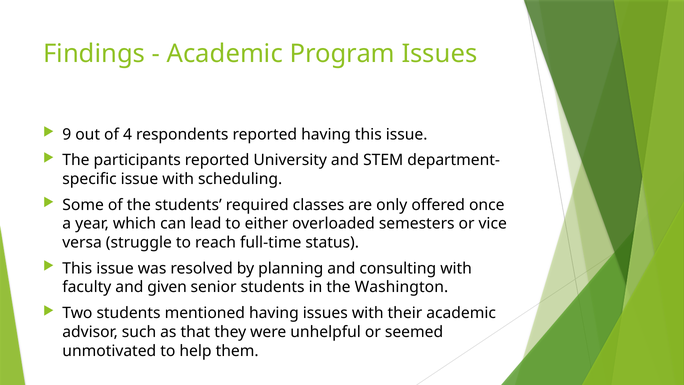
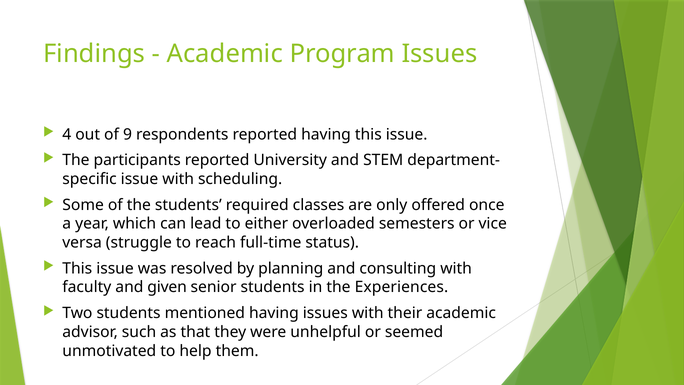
9: 9 -> 4 (67, 134)
4: 4 -> 9 (127, 134)
Washington: Washington -> Experiences (401, 287)
